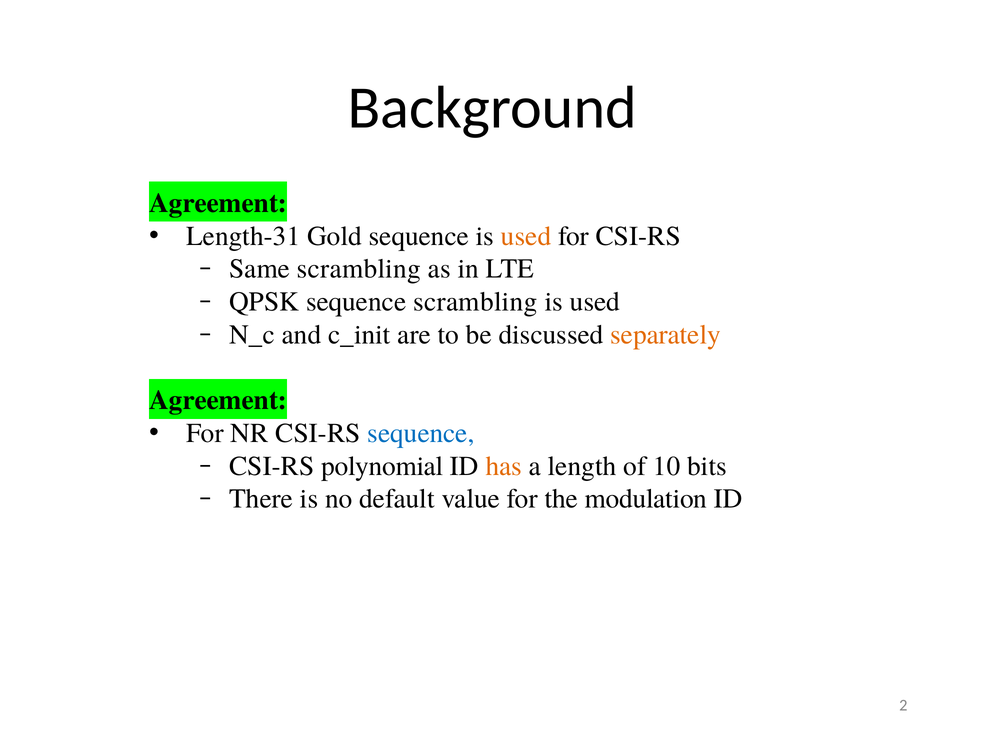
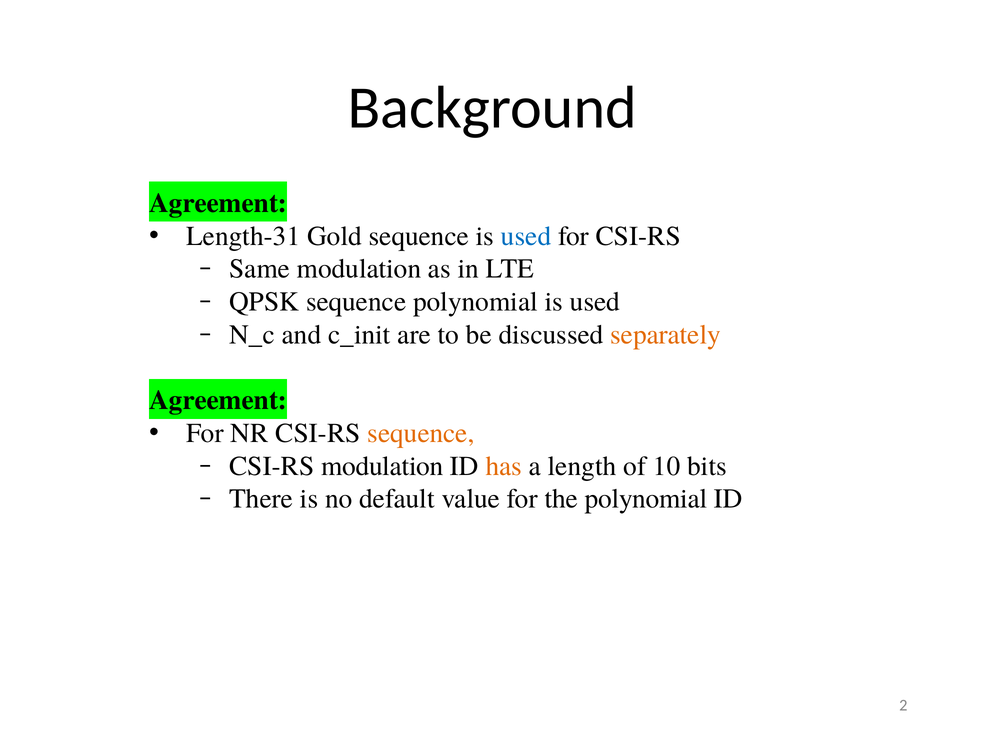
used colour: orange -> blue (526, 236)
Same scrambling: scrambling -> modulation (359, 269)
sequence scrambling: scrambling -> polynomial (475, 302)
sequence colour: blue -> orange (421, 433)
CSI-RS polynomial: polynomial -> modulation (382, 466)
the modulation: modulation -> polynomial (646, 499)
